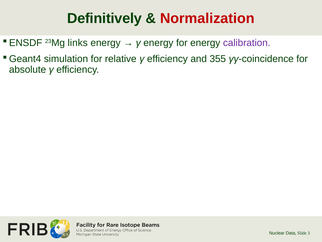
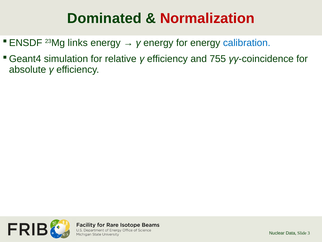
Definitively: Definitively -> Dominated (104, 18)
calibration colour: purple -> blue (247, 43)
355: 355 -> 755 (218, 59)
